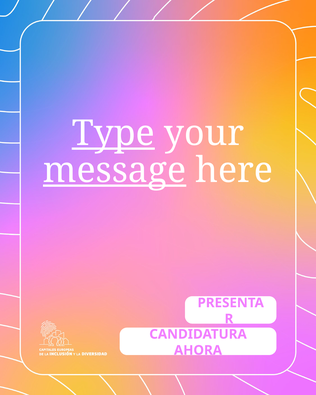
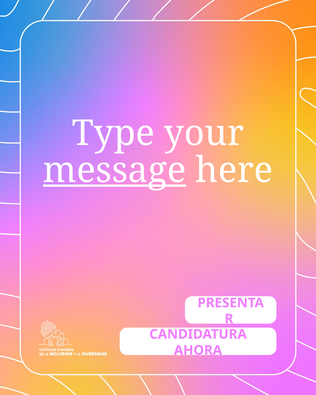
Type underline: present -> none (113, 133)
